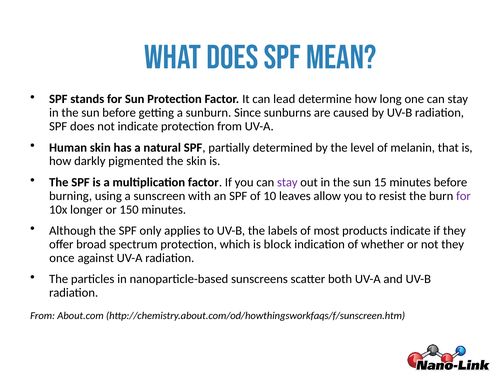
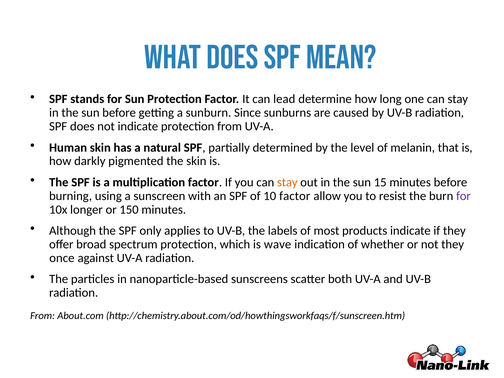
stay colour: purple -> orange (287, 182)
10 leaves: leaves -> factor (295, 196)
block: block -> wave (278, 244)
